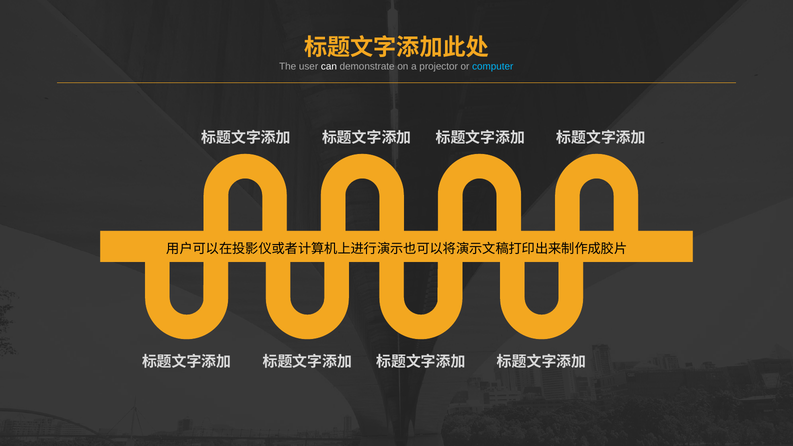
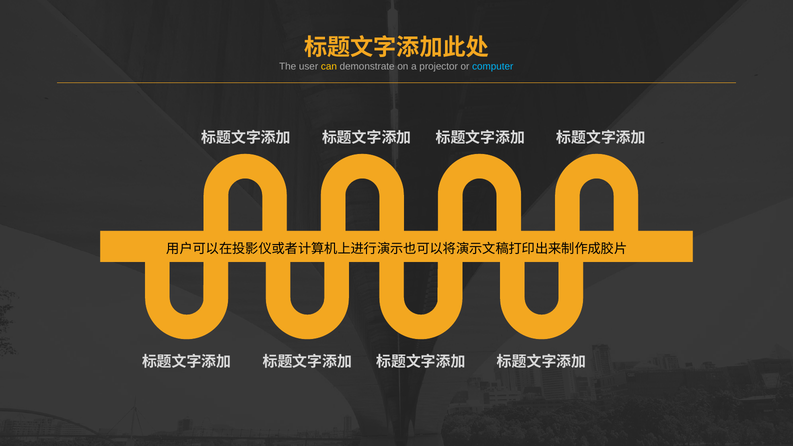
can colour: white -> yellow (329, 66)
